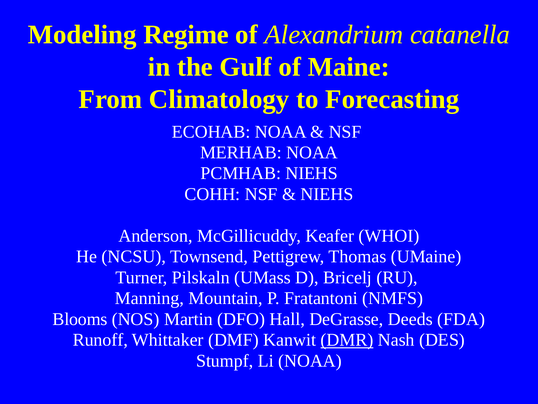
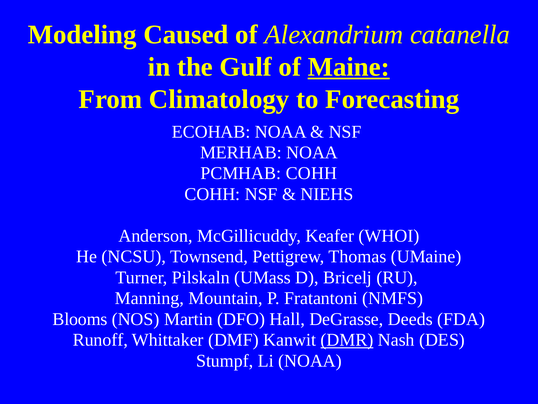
Regime: Regime -> Caused (186, 35)
Maine underline: none -> present (349, 67)
PCMHAB NIEHS: NIEHS -> COHH (311, 173)
